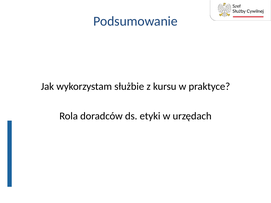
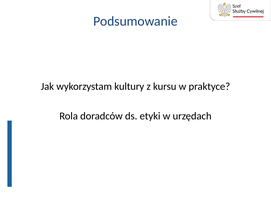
służbie: służbie -> kultury (129, 87)
